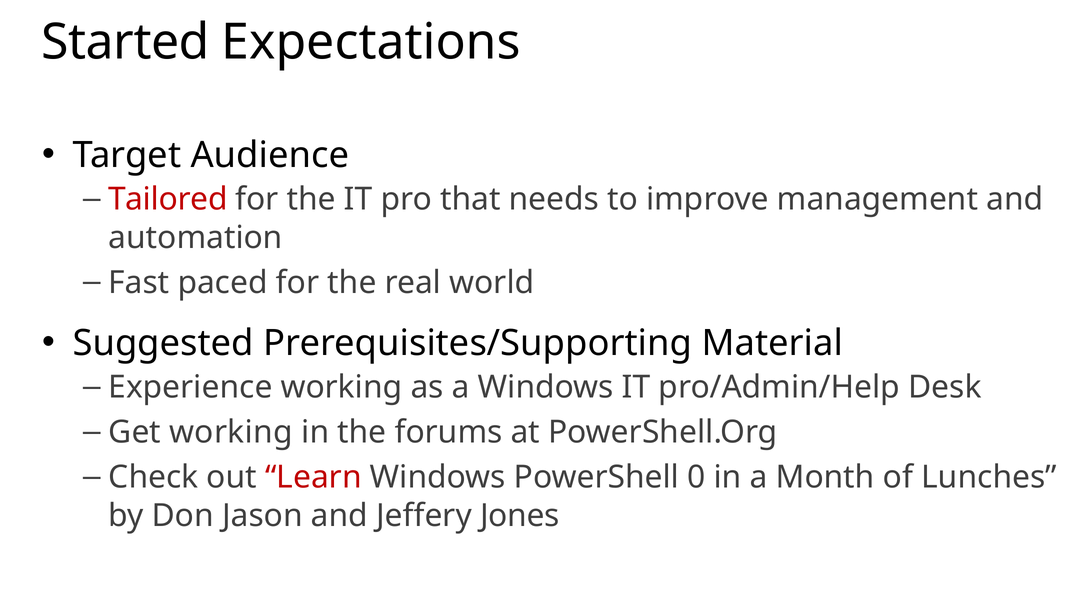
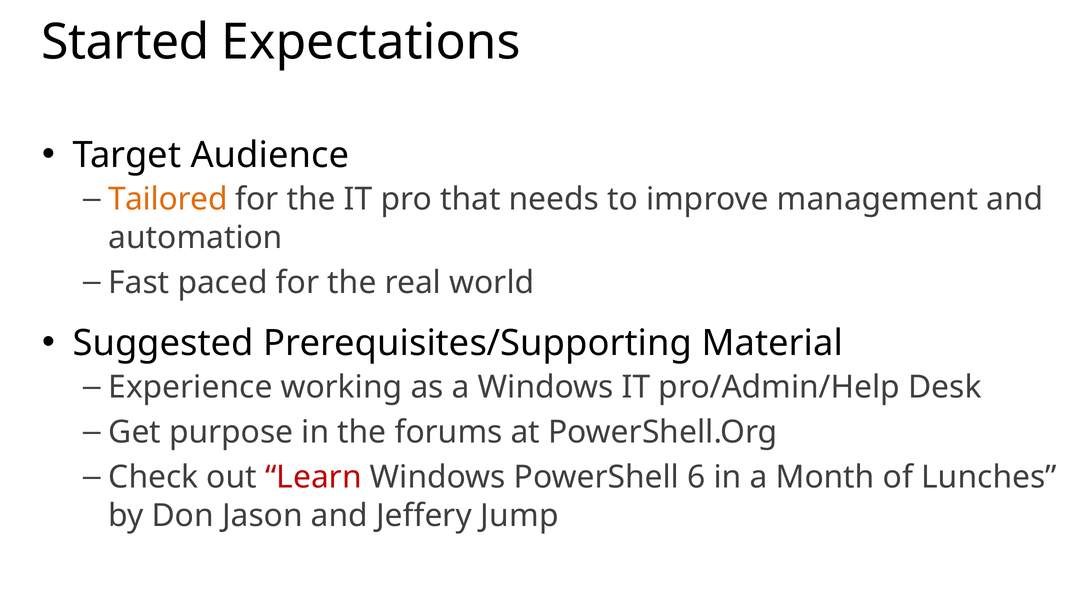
Tailored colour: red -> orange (168, 199)
Get working: working -> purpose (231, 432)
0: 0 -> 6 (696, 477)
Jones: Jones -> Jump (519, 515)
